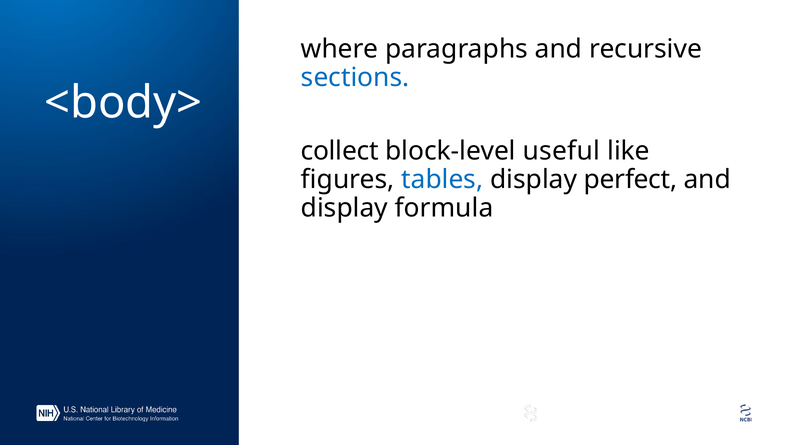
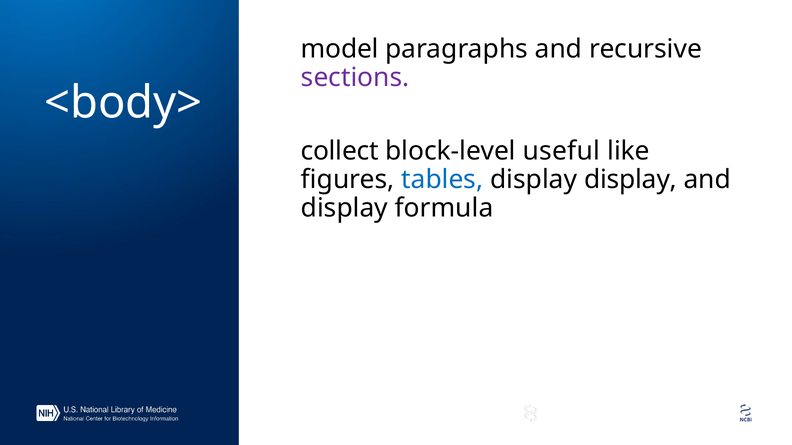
where: where -> model (340, 49)
sections colour: blue -> purple (355, 78)
display perfect: perfect -> display (630, 180)
